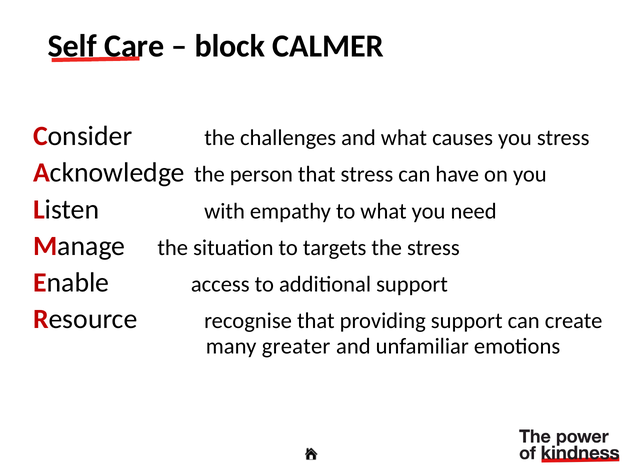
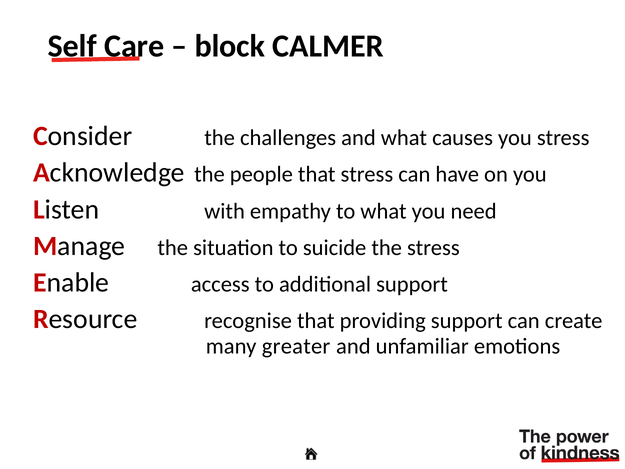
person: person -> people (261, 174)
targets: targets -> suicide (335, 247)
